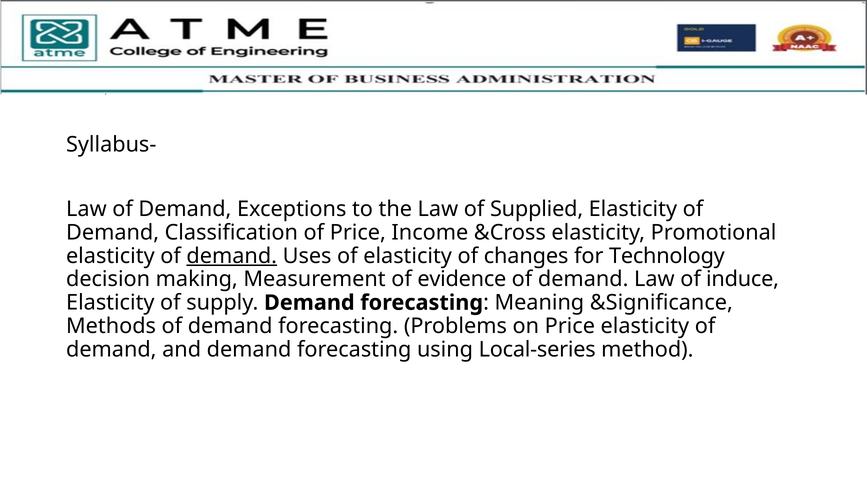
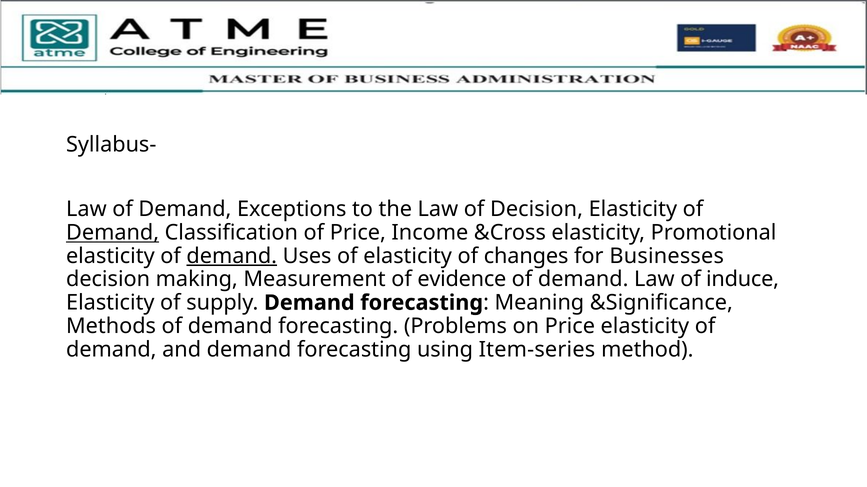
of Supplied: Supplied -> Decision (536, 210)
Demand underline: none -> present (113, 233)
Technology: Technology -> Businesses (667, 256)
Local-series: Local-series -> Item-series (537, 350)
